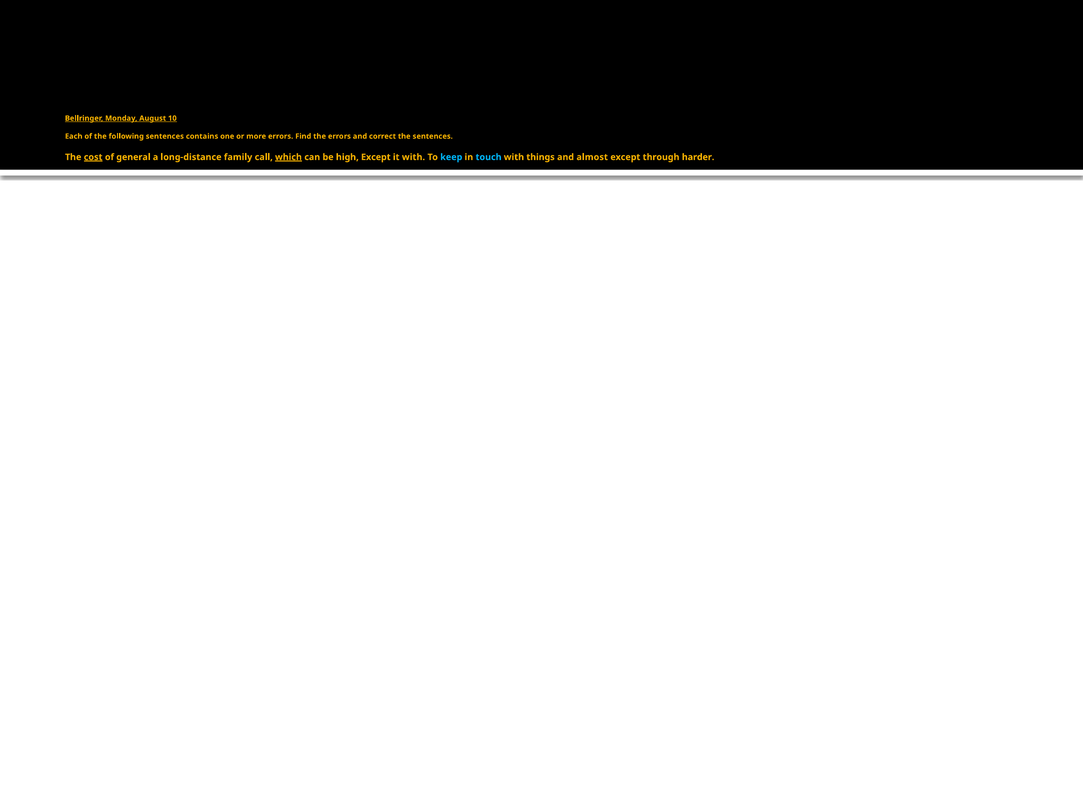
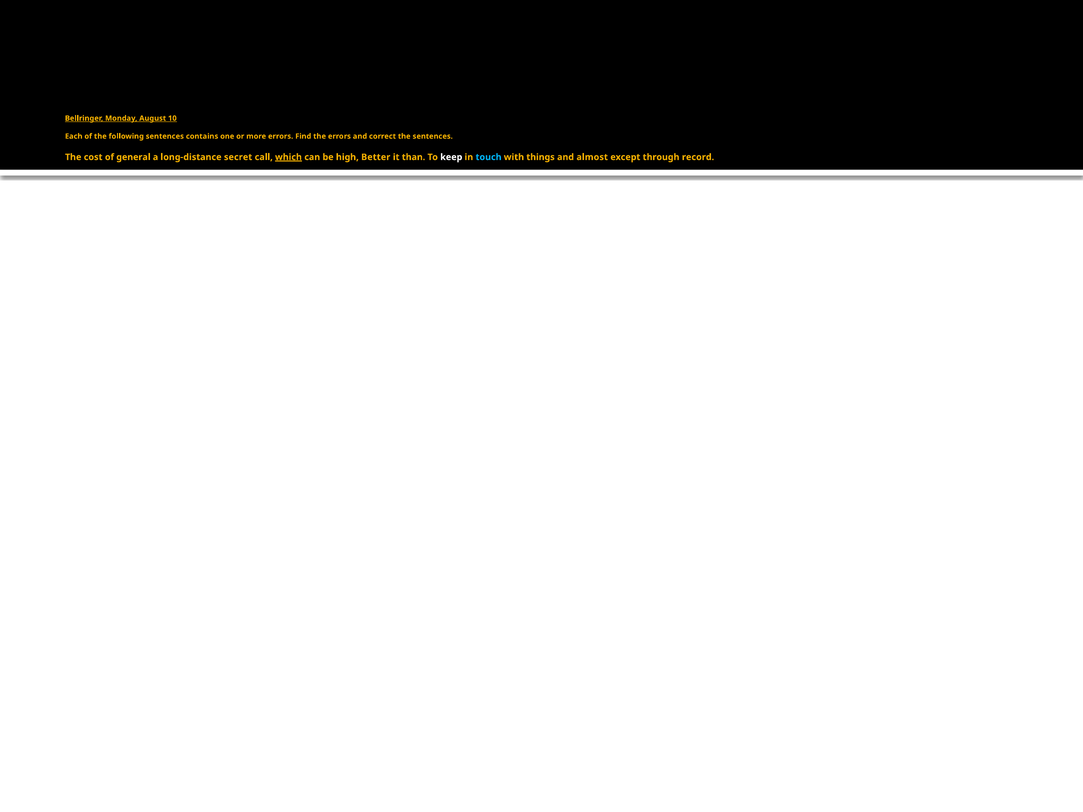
cost underline: present -> none (93, 157)
family: family -> secret (238, 157)
high Except: Except -> Better (376, 157)
it with: with -> than (414, 157)
keep colour: light blue -> white (451, 157)
harder: harder -> record (698, 157)
